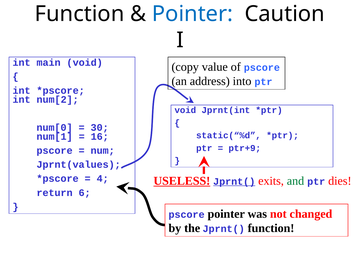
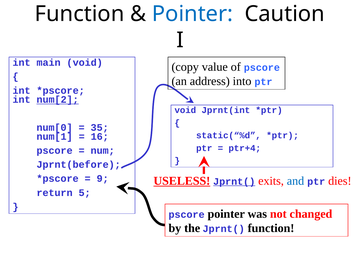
num[2 underline: none -> present (58, 100)
30: 30 -> 35 (100, 128)
ptr+9: ptr+9 -> ptr+4 (245, 148)
Jprnt(values: Jprnt(values -> Jprnt(before (79, 165)
4: 4 -> 9 (103, 179)
and colour: green -> blue (295, 181)
6: 6 -> 5 (85, 193)
